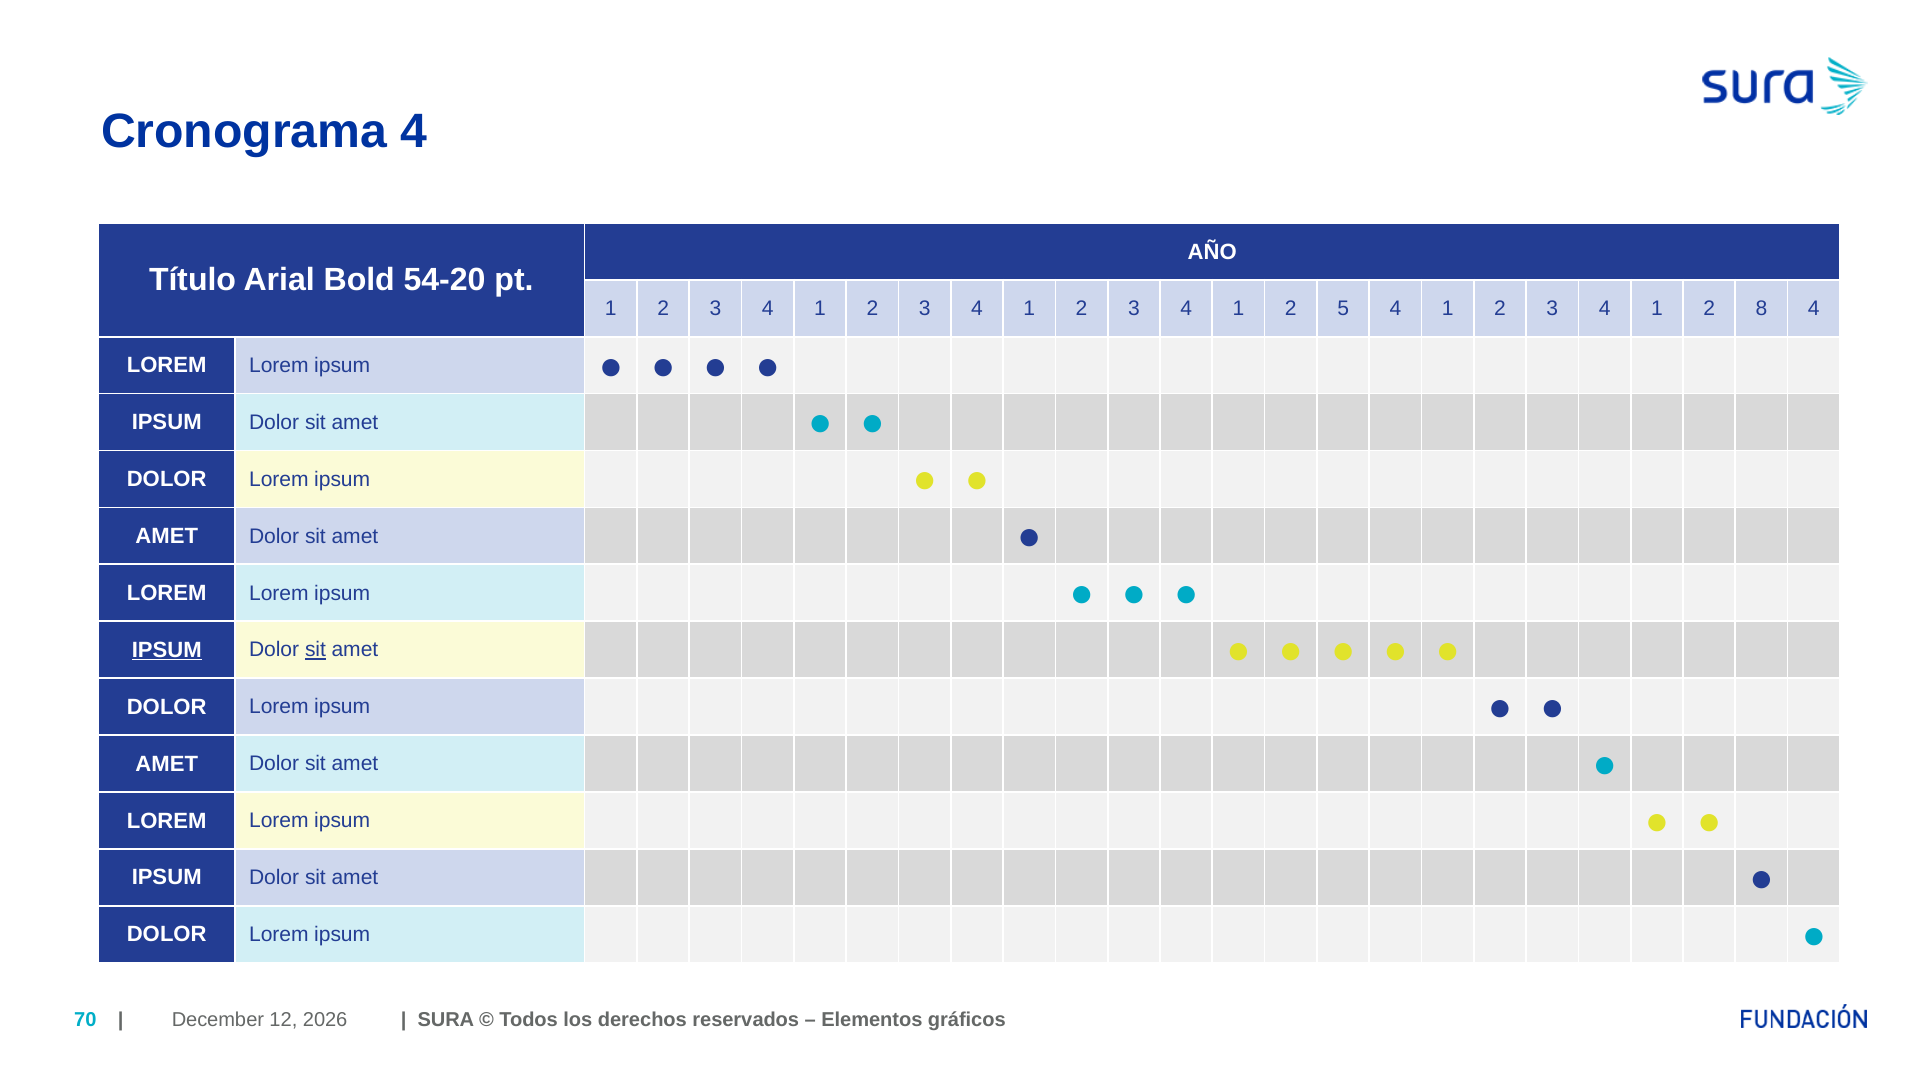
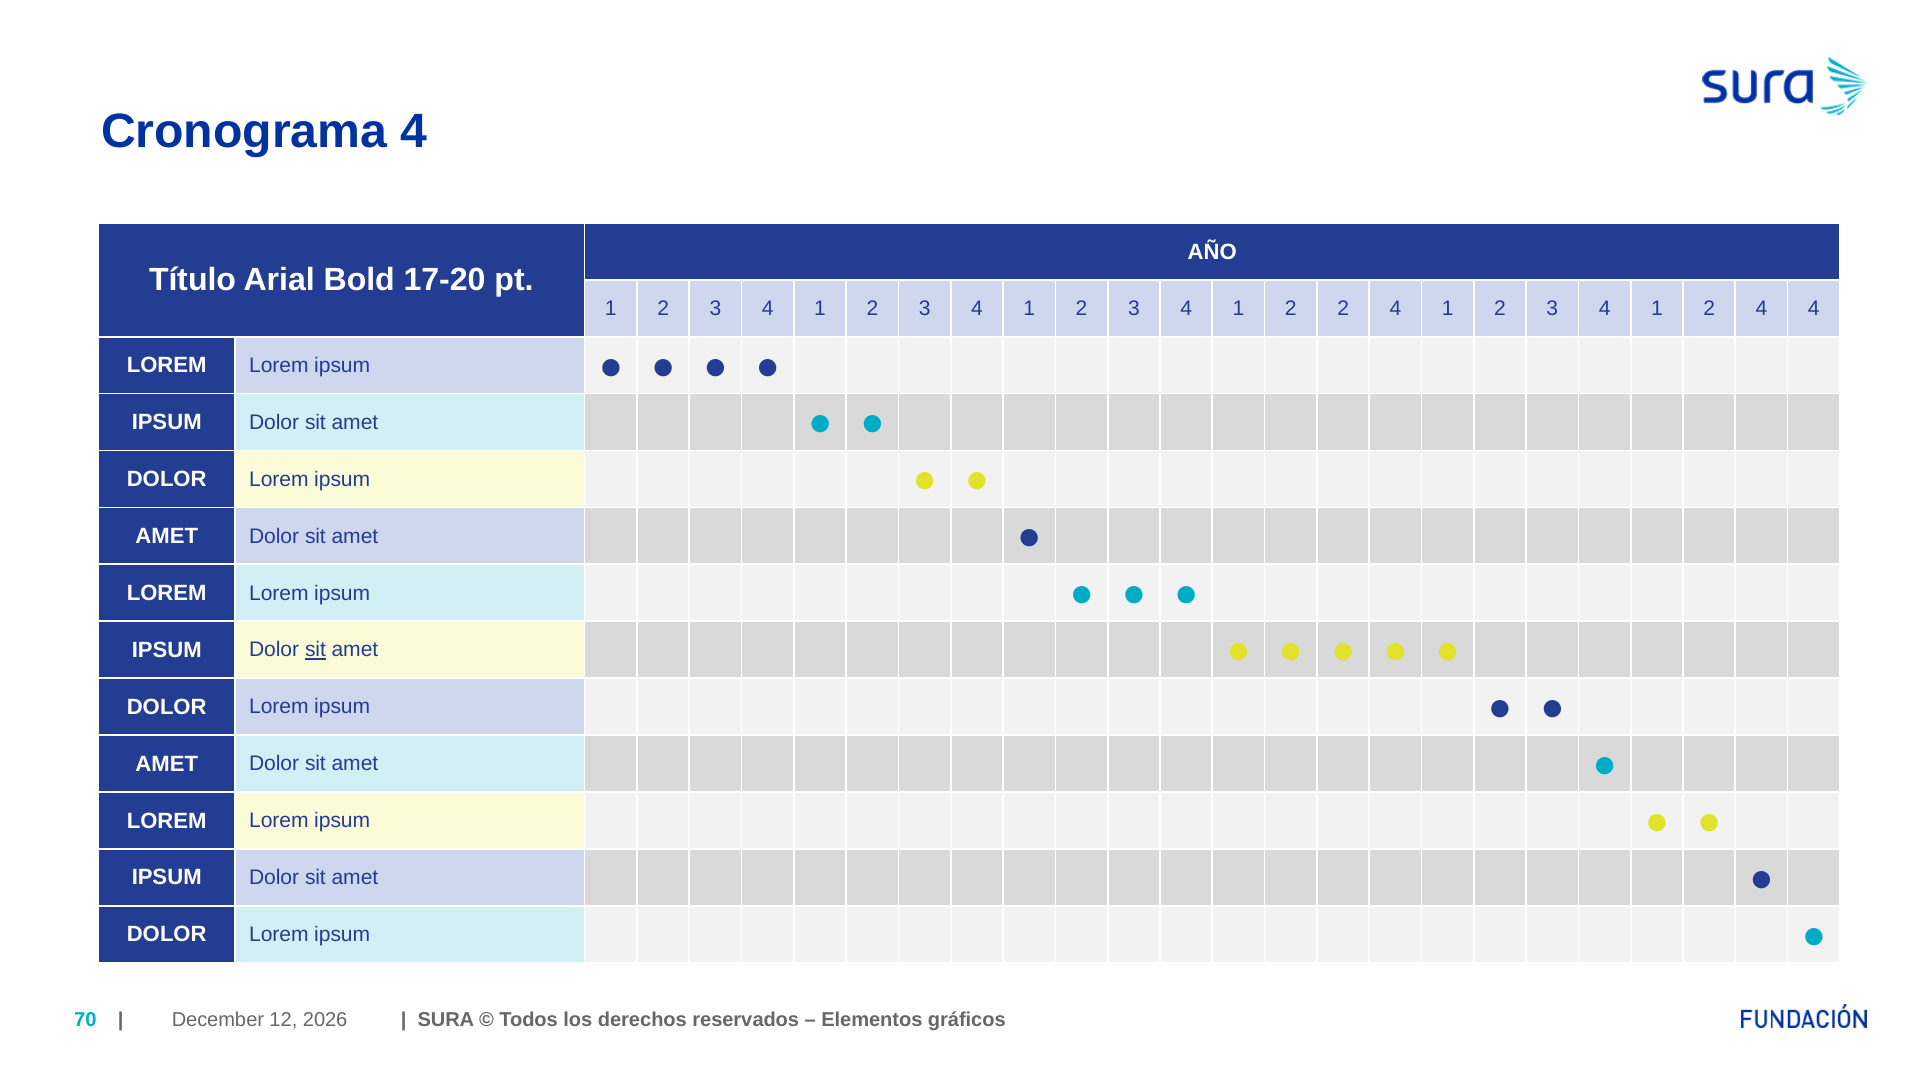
54-20: 54-20 -> 17-20 (445, 280)
2 5: 5 -> 2 (1343, 309)
1 2 8: 8 -> 4 (1762, 309)
IPSUM underline: present -> none (167, 650)
